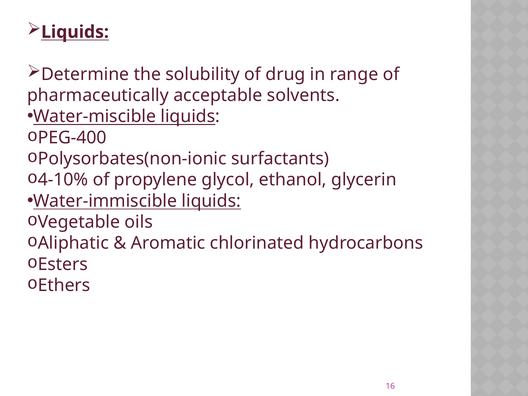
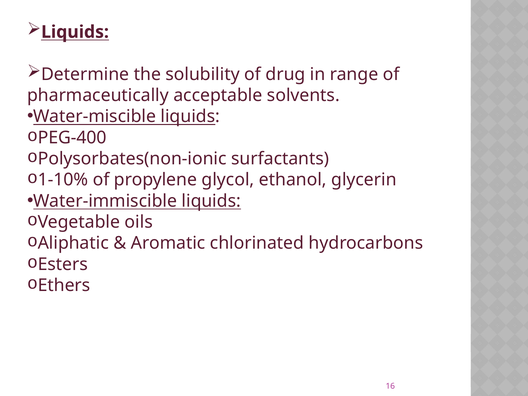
4-10%: 4-10% -> 1-10% (63, 180)
